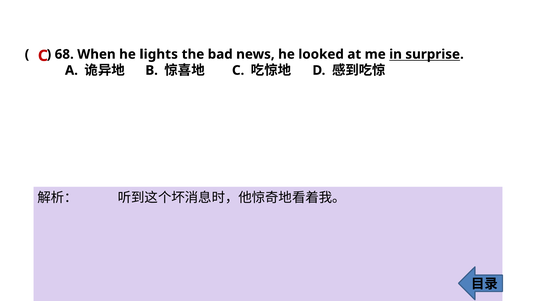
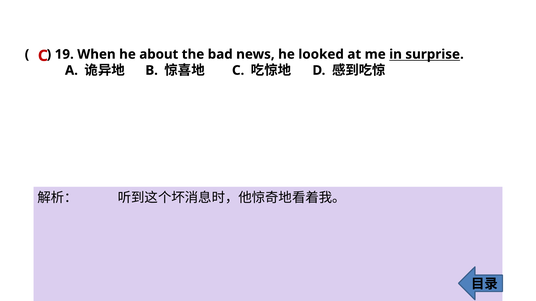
68: 68 -> 19 (64, 54)
lights: lights -> about (159, 54)
